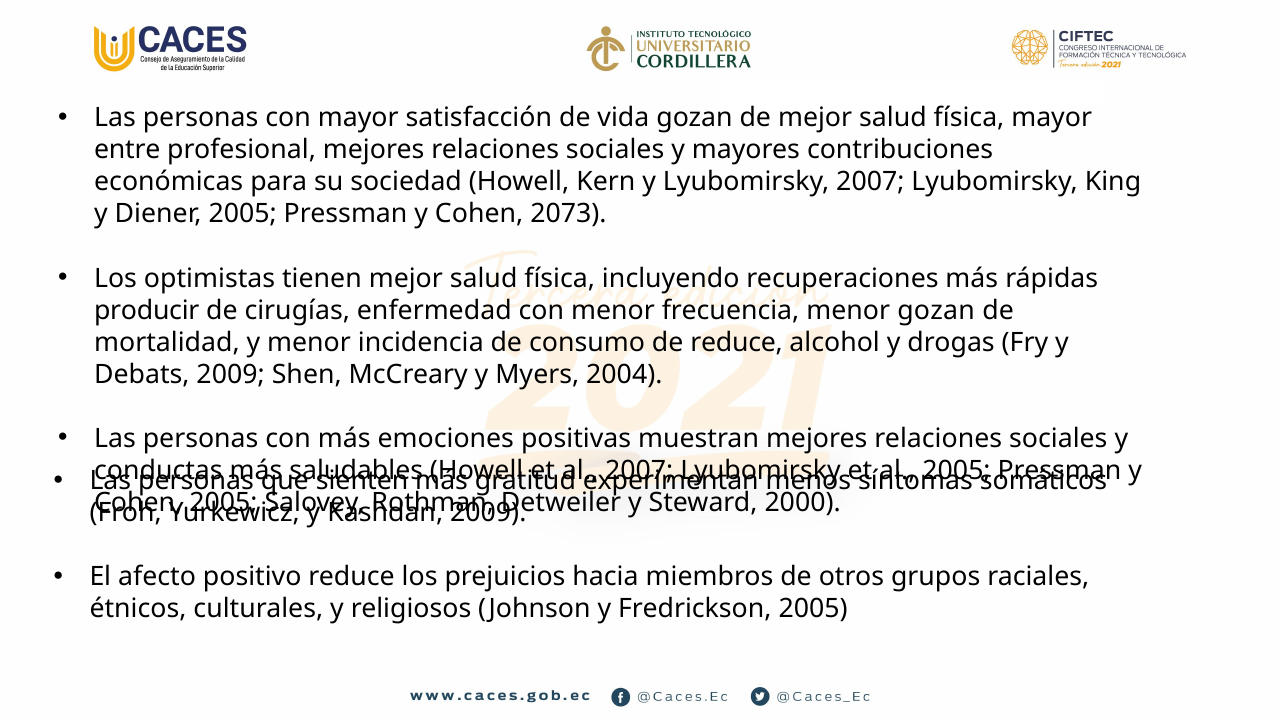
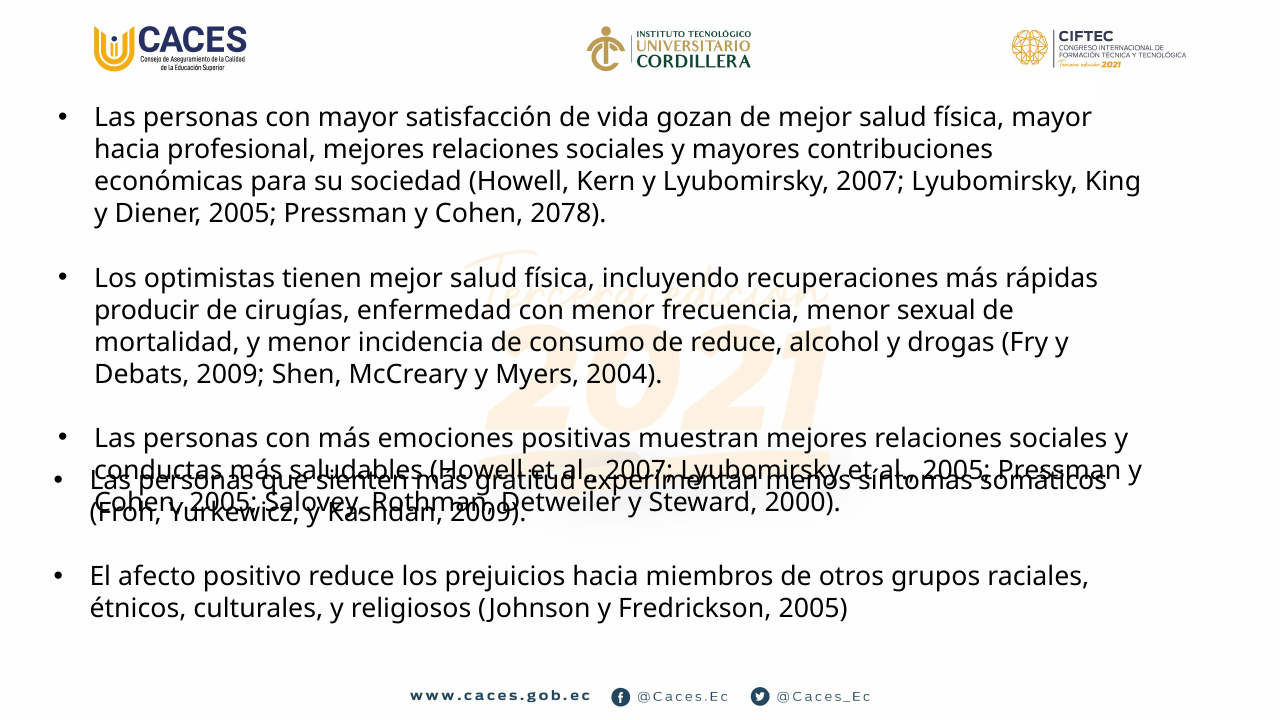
entre: entre -> hacia (127, 150)
2073: 2073 -> 2078 (568, 214)
menor gozan: gozan -> sexual (936, 310)
